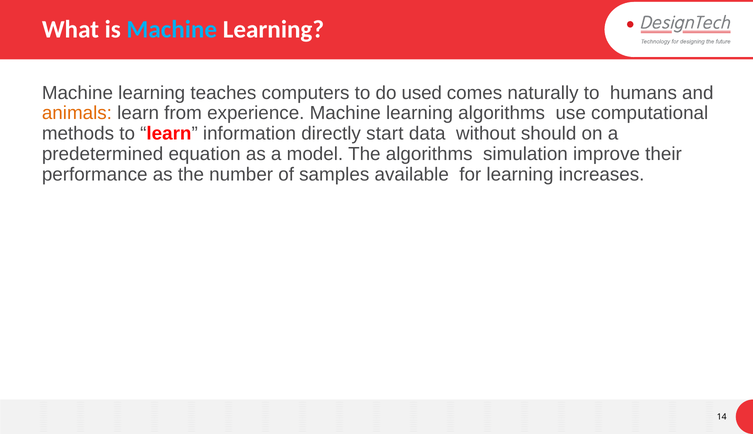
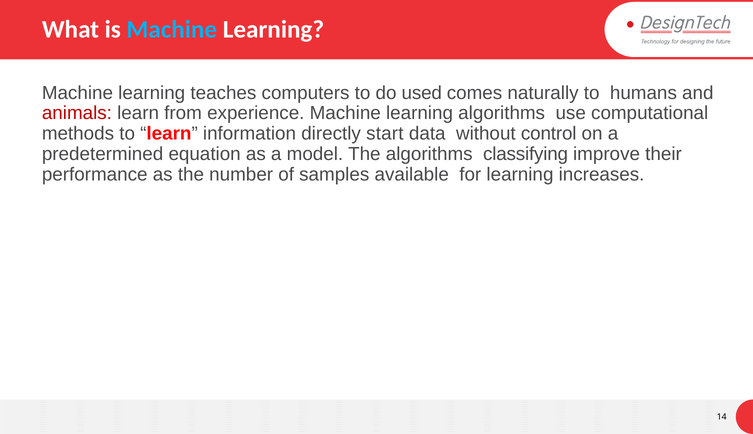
animals colour: orange -> red (77, 113)
should: should -> control (549, 133)
simulation: simulation -> classifying (526, 154)
